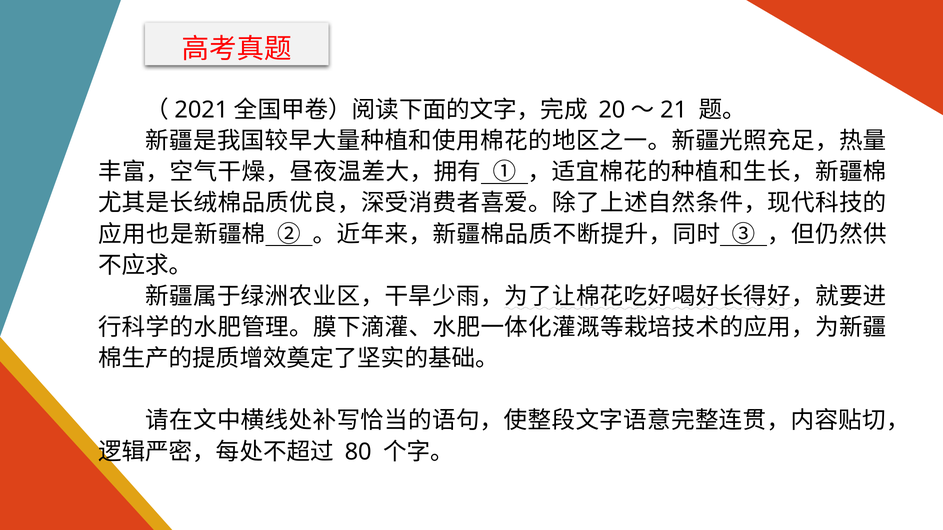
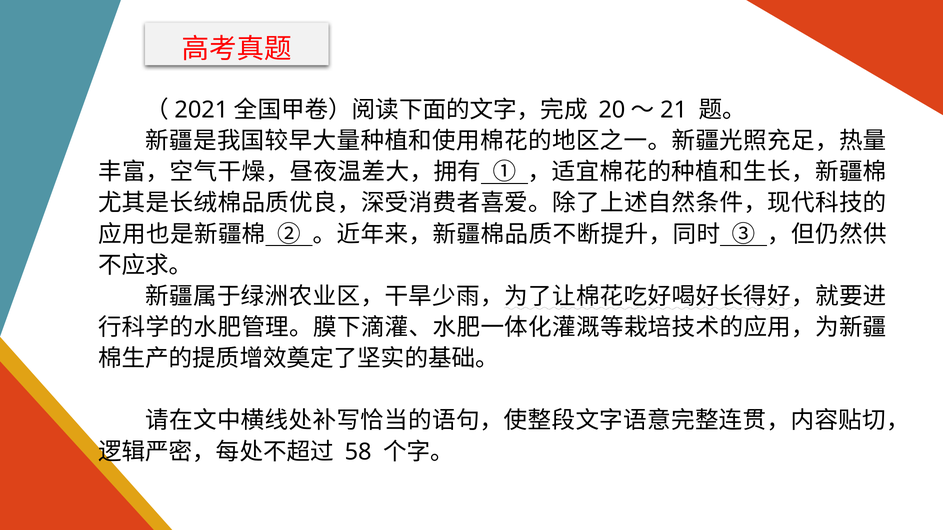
80: 80 -> 58 (358, 452)
